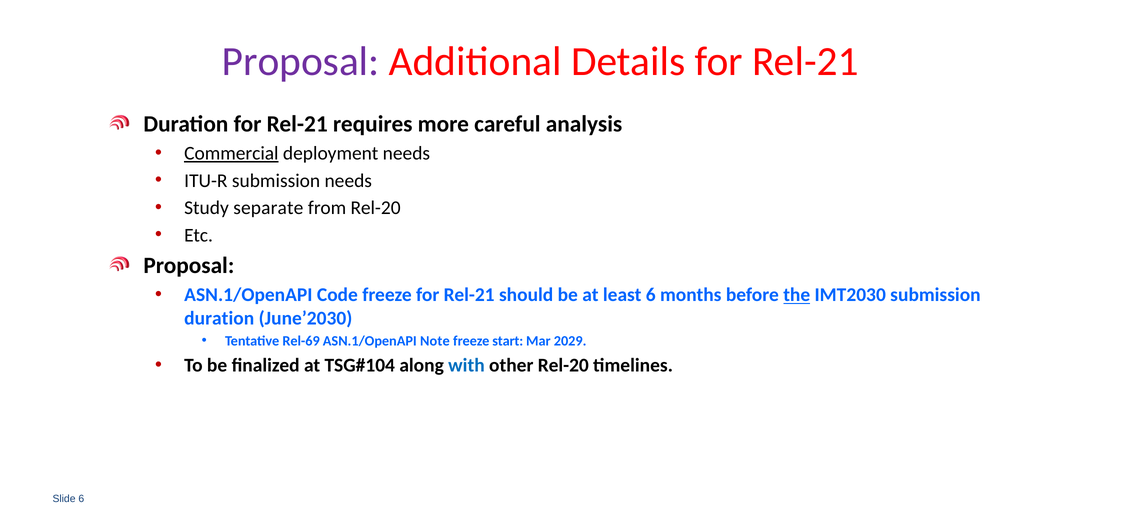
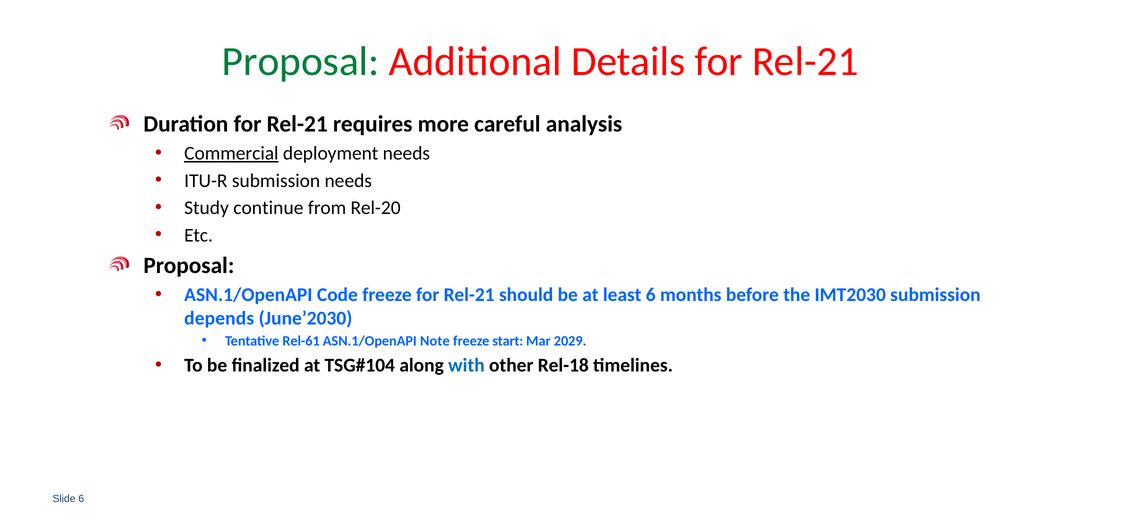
Proposal colour: purple -> green (301, 62)
separate: separate -> continue (268, 208)
the underline: present -> none (797, 295)
duration: duration -> depends (219, 318)
Rel-69: Rel-69 -> Rel-61 (301, 341)
other Rel-20: Rel-20 -> Rel-18 (563, 365)
